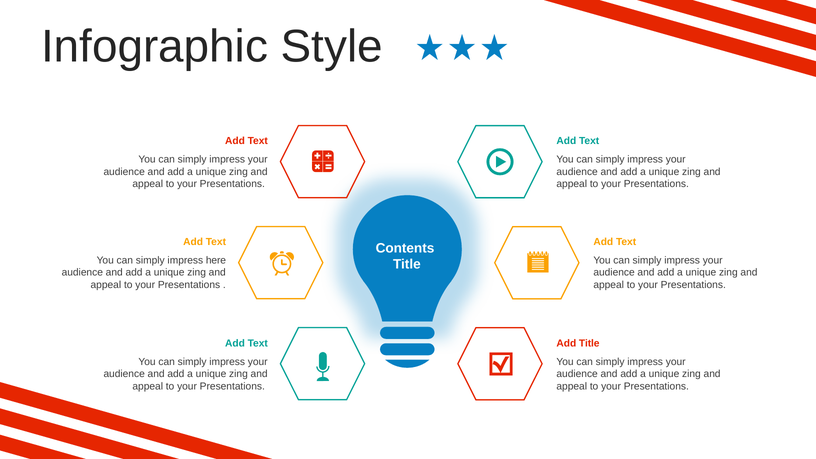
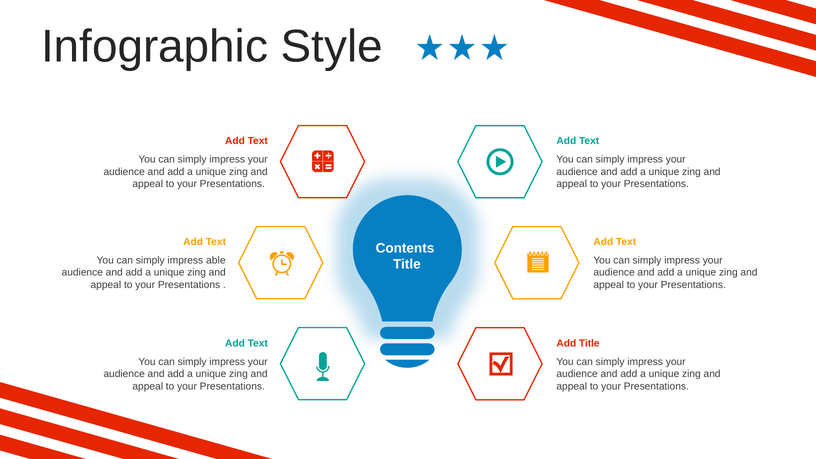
here: here -> able (216, 260)
